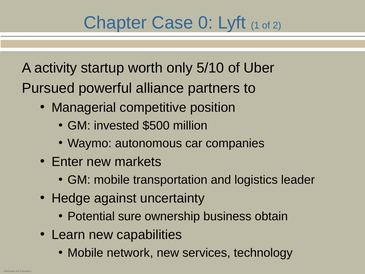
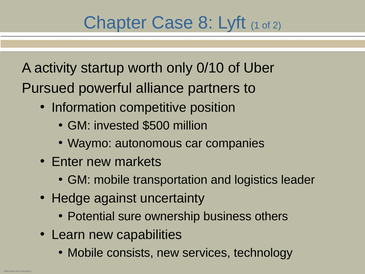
0: 0 -> 8 (206, 23)
5/10: 5/10 -> 0/10 (210, 68)
Managerial: Managerial -> Information (84, 107)
obtain: obtain -> others (271, 216)
network: network -> consists (130, 253)
